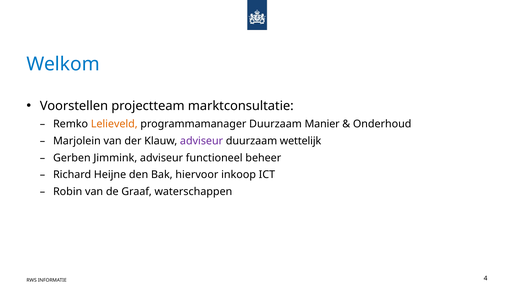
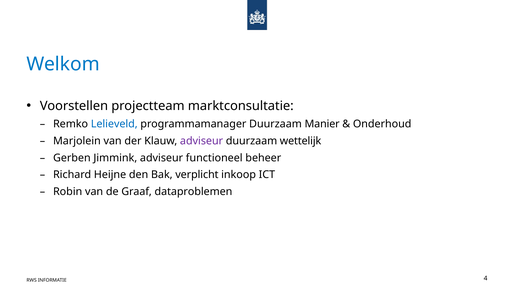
Lelieveld colour: orange -> blue (114, 124)
hiervoor: hiervoor -> verplicht (197, 175)
waterschappen: waterschappen -> dataproblemen (193, 192)
